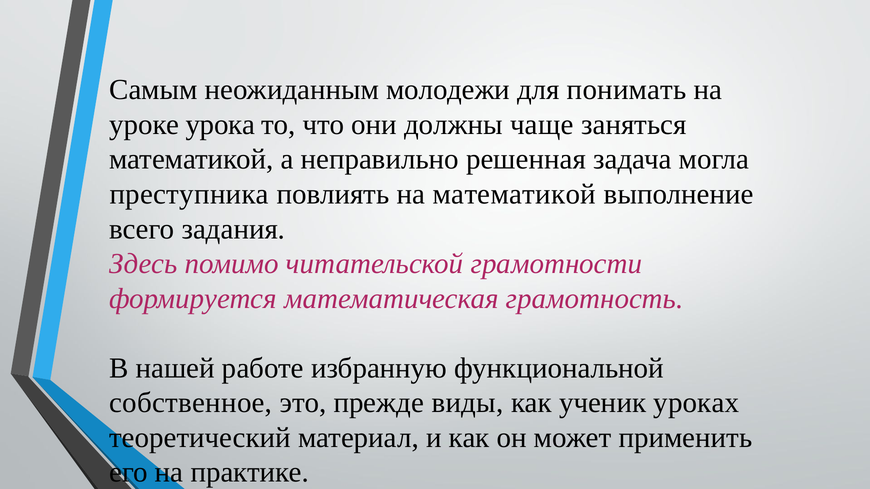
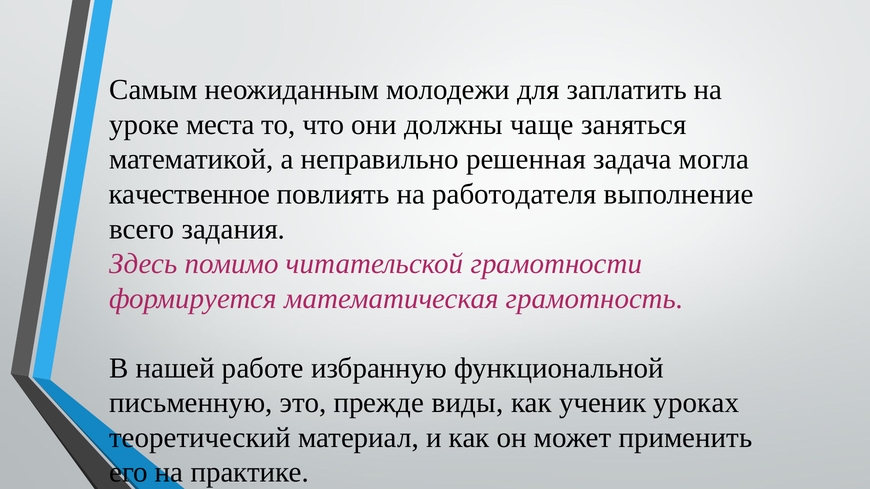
понимать: понимать -> заплатить (627, 90)
урока: урока -> места (220, 125)
преступника: преступника -> качественное (189, 194)
на математикой: математикой -> работодателя (514, 194)
собственное: собственное -> письменную (191, 403)
